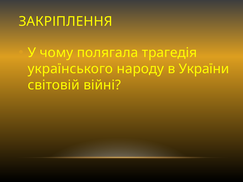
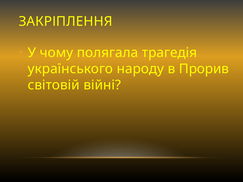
України: України -> Прорив (204, 69)
